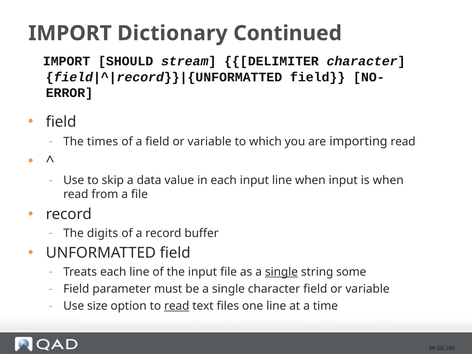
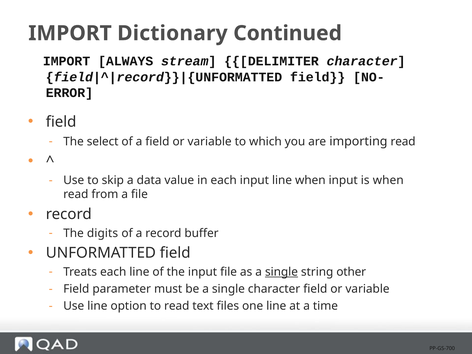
SHOULD: SHOULD -> ALWAYS (126, 61)
times: times -> select (103, 141)
some: some -> other (351, 272)
Use size: size -> line (97, 306)
read underline: present -> none (177, 306)
